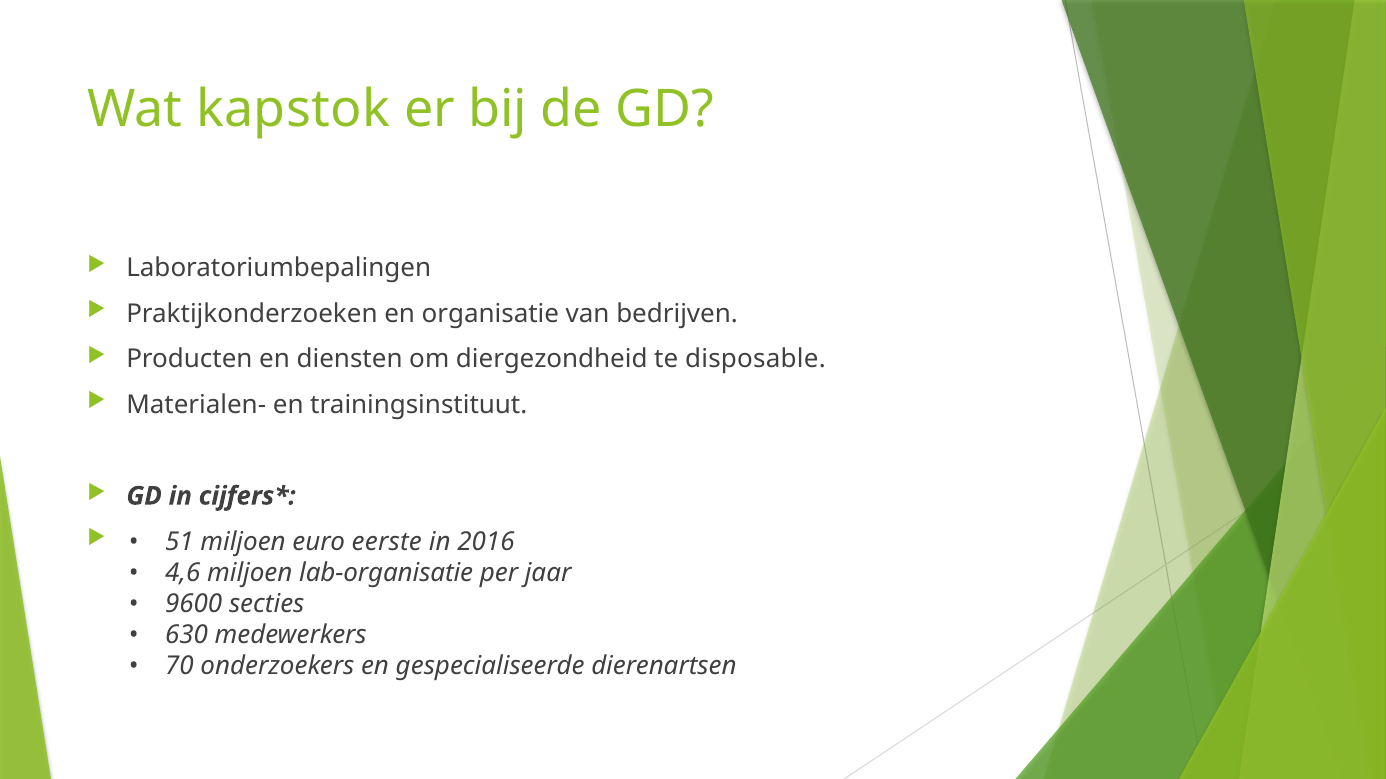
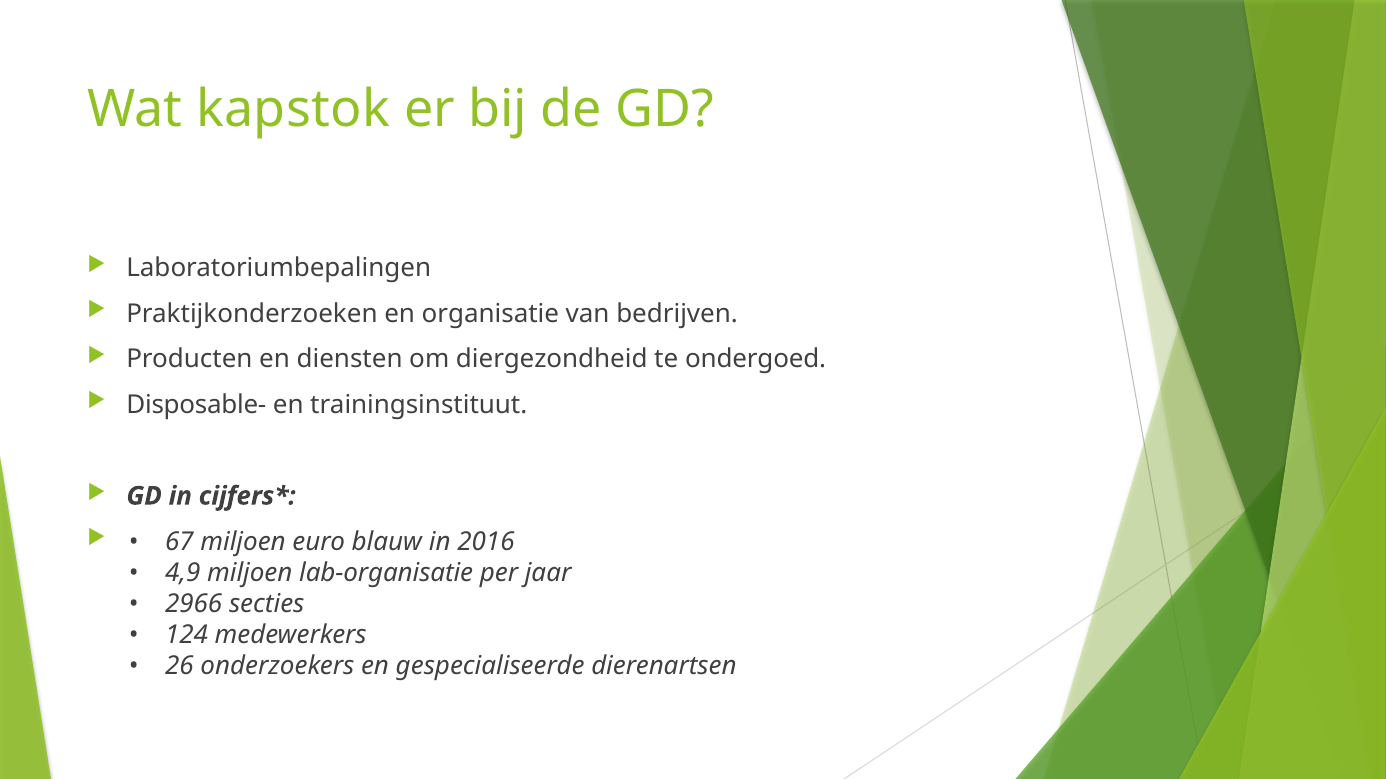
disposable: disposable -> ondergoed (756, 360)
Materialen-: Materialen- -> Disposable- (196, 405)
51: 51 -> 67 (179, 542)
eerste: eerste -> blauw (387, 542)
4,6: 4,6 -> 4,9 (183, 573)
9600: 9600 -> 2966 (194, 604)
630: 630 -> 124 (187, 636)
70: 70 -> 26 (179, 667)
